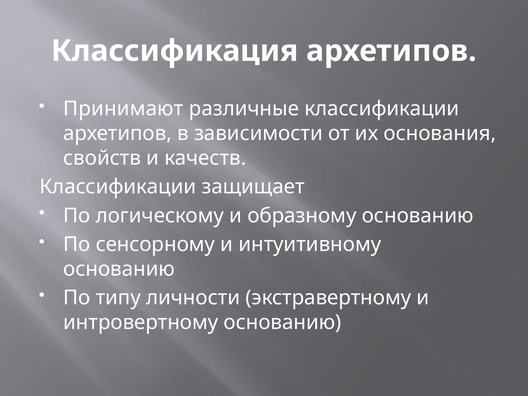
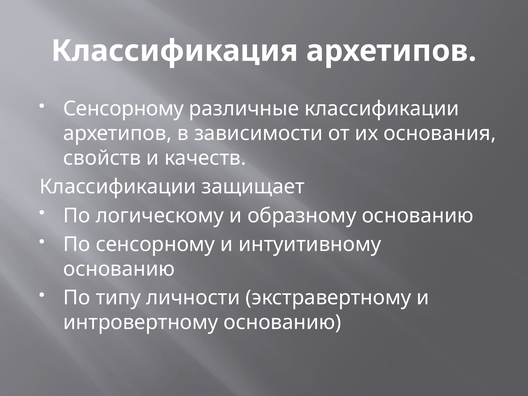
Принимают: Принимают -> Сенсорному (124, 109)
